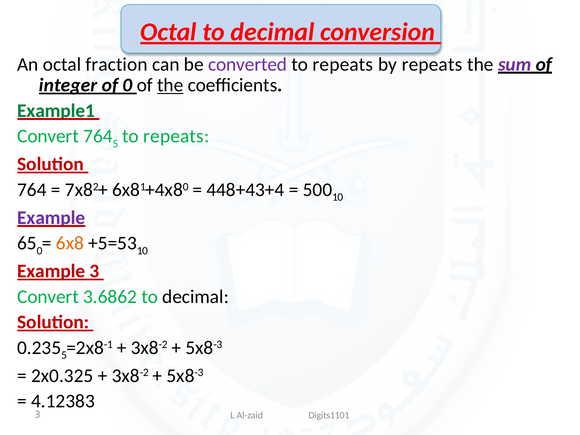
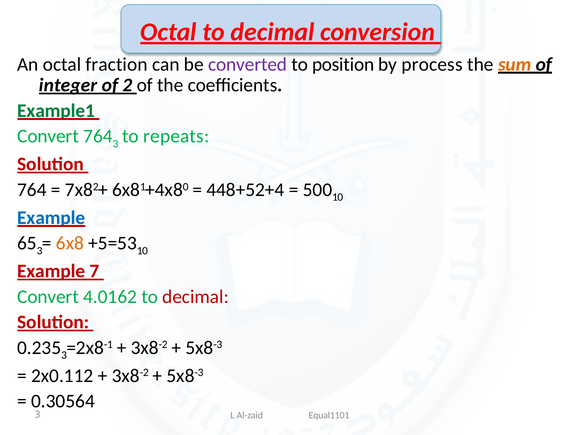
repeats: repeats -> position (343, 64)
by repeats: repeats -> process (432, 64)
sum colour: purple -> orange (515, 64)
of 0: 0 -> 2 (127, 85)
the underline: present -> none (170, 85)
764 5: 5 -> 3 (115, 144)
448+43+4: 448+43+4 -> 448+52+4 (245, 190)
Example colour: purple -> blue (51, 218)
0: 0 -> 3 (40, 251)
Example 3: 3 -> 7 (95, 271)
3.6862: 3.6862 -> 4.0162 (110, 297)
decimal colour: black -> red (196, 297)
5: 5 -> 3 (64, 355)
2x0.325: 2x0.325 -> 2x0.112 (62, 376)
4.12383: 4.12383 -> 0.30564 (63, 401)
Digits1101: Digits1101 -> Equal1101 (329, 415)
